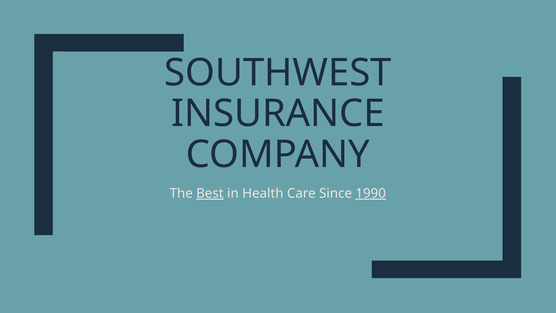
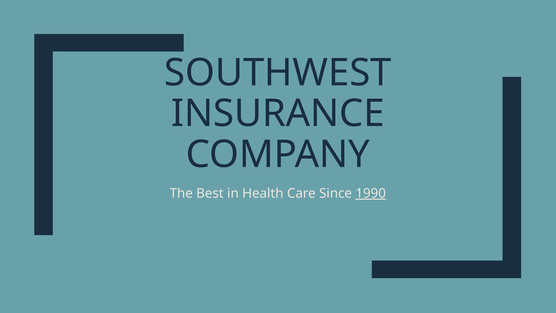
Best underline: present -> none (210, 193)
